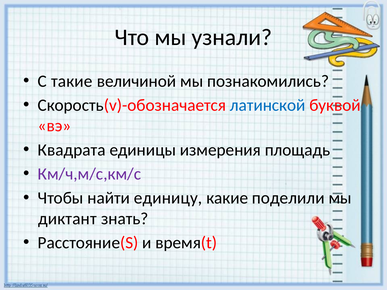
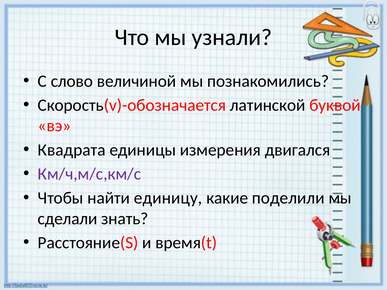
такие: такие -> слово (72, 81)
латинской colour: blue -> black (268, 105)
площадь: площадь -> двигался (297, 150)
диктант: диктант -> сделали (68, 219)
